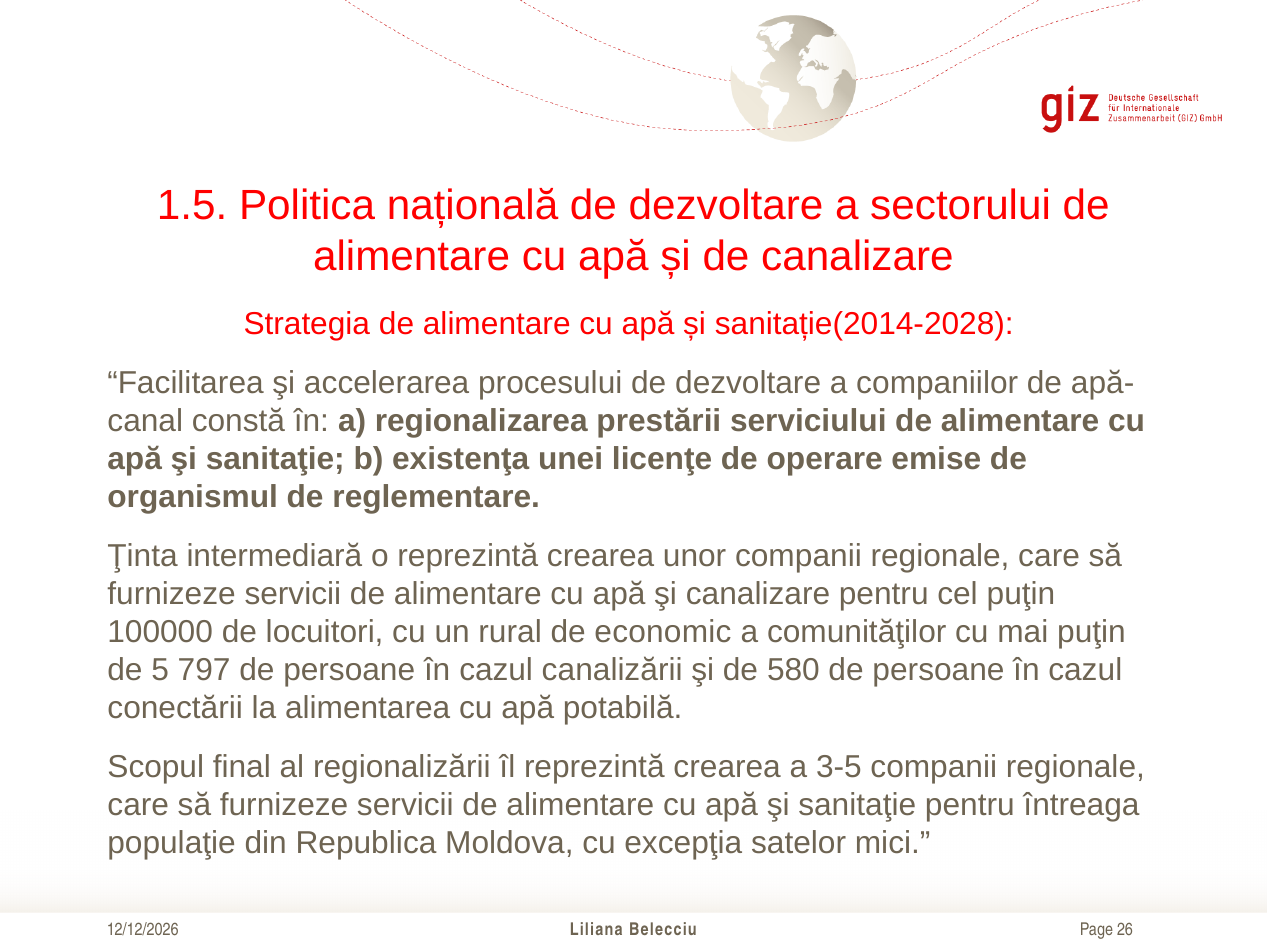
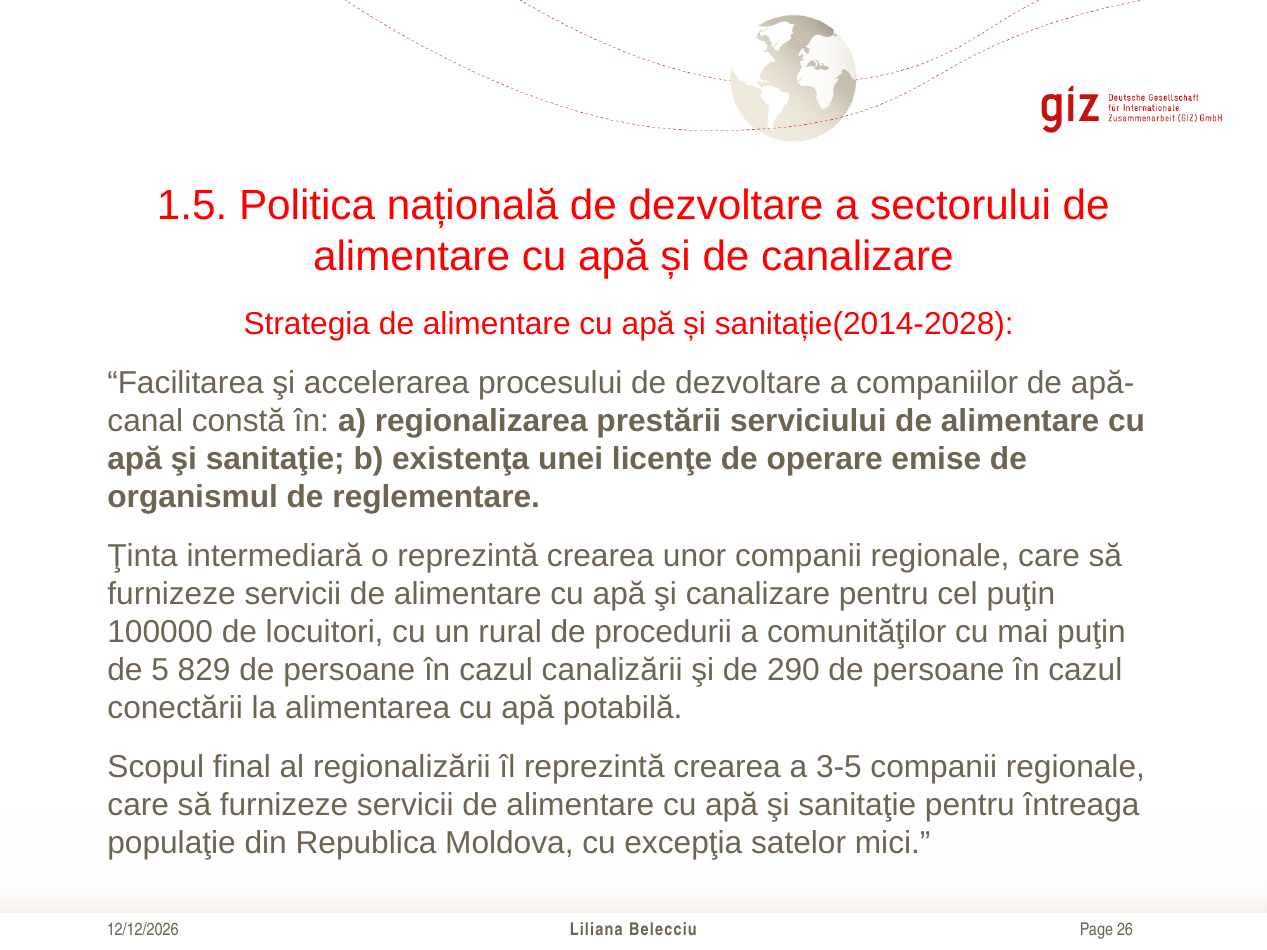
economic: economic -> procedurii (663, 632)
797: 797 -> 829 (204, 670)
580: 580 -> 290 (793, 670)
